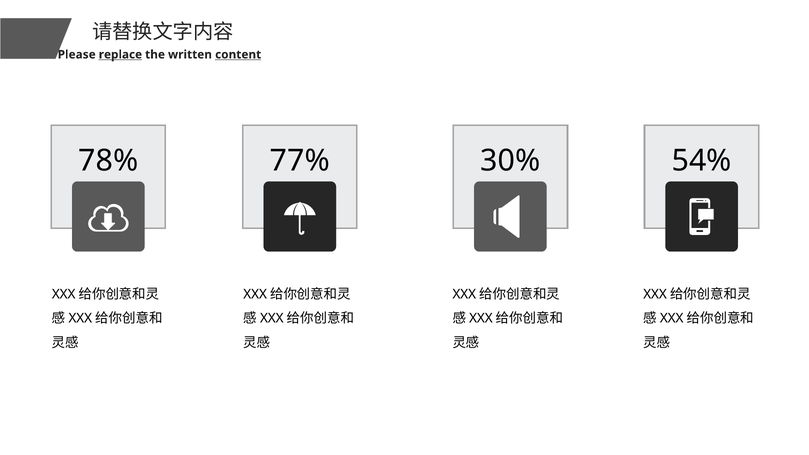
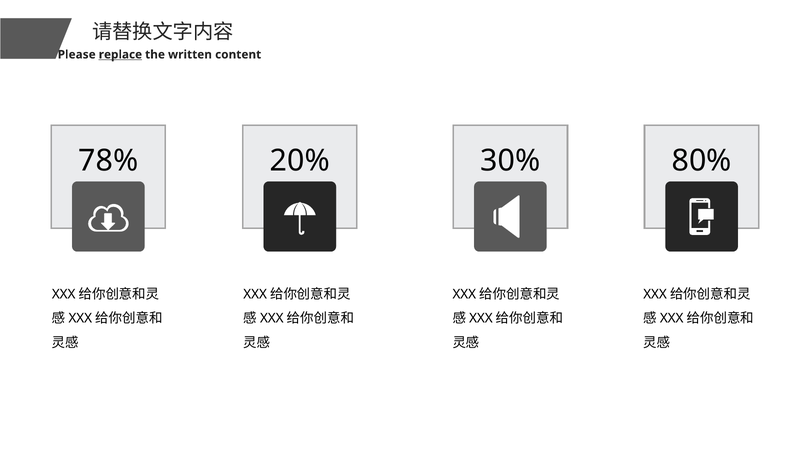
content underline: present -> none (238, 55)
77%: 77% -> 20% (300, 161)
54%: 54% -> 80% (702, 161)
